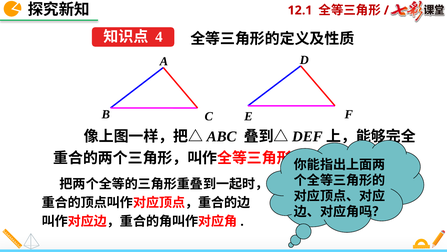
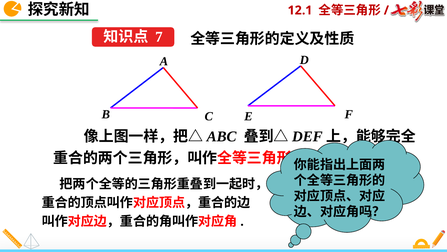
4: 4 -> 7 (159, 37)
